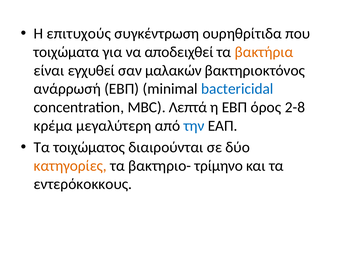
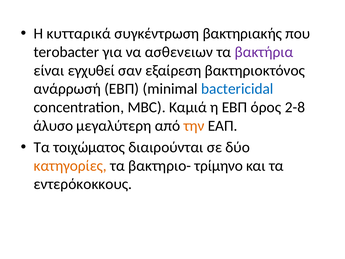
επιτυχούς: επιτυχούς -> κυτταρικά (79, 34)
ουρηθρίτιδα: ουρηθρίτιδα -> βακτηριακής (242, 34)
τοιχώματα: τοιχώματα -> terobacter (66, 52)
αποδειχθεί: αποδειχθεί -> ασθενειων (179, 52)
βακτήρια colour: orange -> purple (264, 52)
μαλακών: μαλακών -> εξαίρεση (173, 70)
Λεπτά: Λεπτά -> Καμιά (188, 107)
κρέμα: κρέμα -> άλυσο (53, 126)
την colour: blue -> orange (194, 126)
